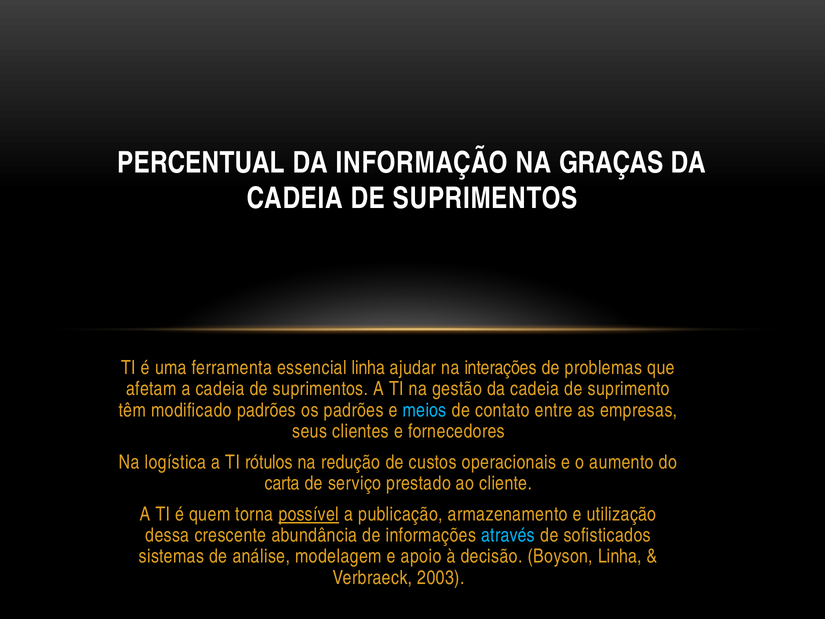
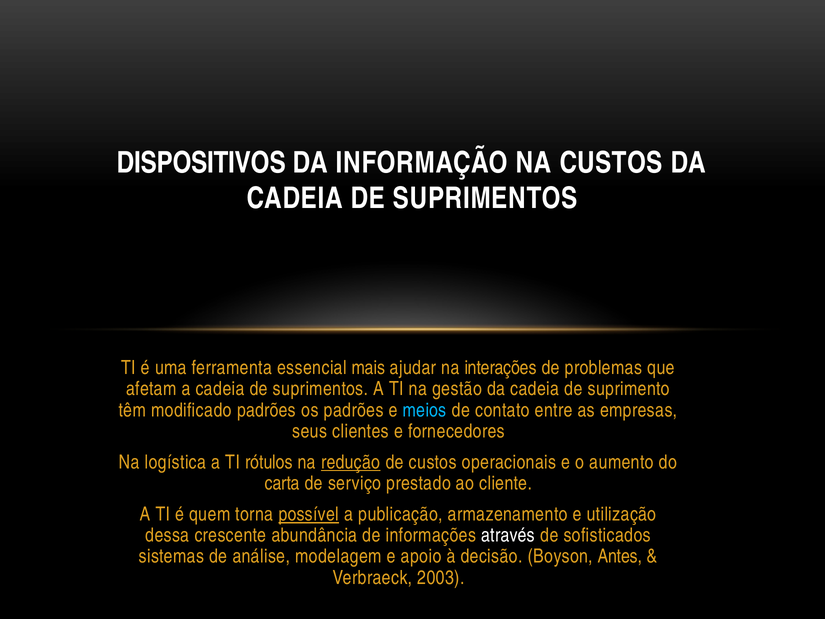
PERCENTUAL: PERCENTUAL -> DISPOSITIVOS (201, 163)
NA GRAÇAS: GRAÇAS -> CUSTOS (611, 163)
essencial linha: linha -> mais (368, 368)
redução underline: none -> present (351, 462)
através colour: light blue -> white (508, 535)
Boyson Linha: Linha -> Antes (620, 556)
